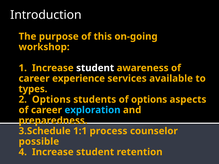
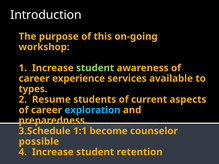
student colour: white -> light green (95, 68)
2 Options: Options -> Resume (51, 100)
of options: options -> current (149, 100)
process: process -> become (109, 131)
